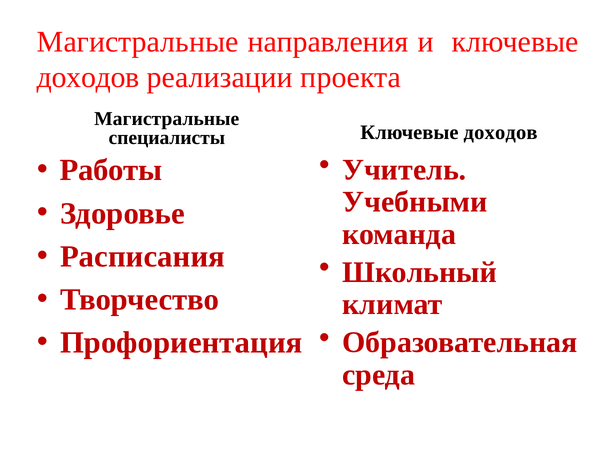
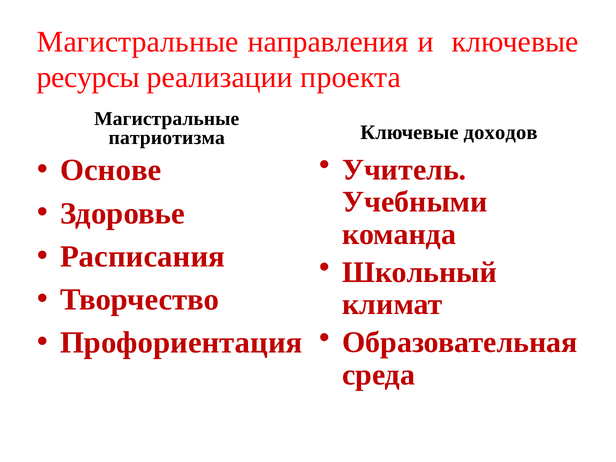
доходов: доходов -> ресурсы (88, 78)
специалисты: специалисты -> патриотизма (167, 138)
Работы: Работы -> Основе (111, 170)
